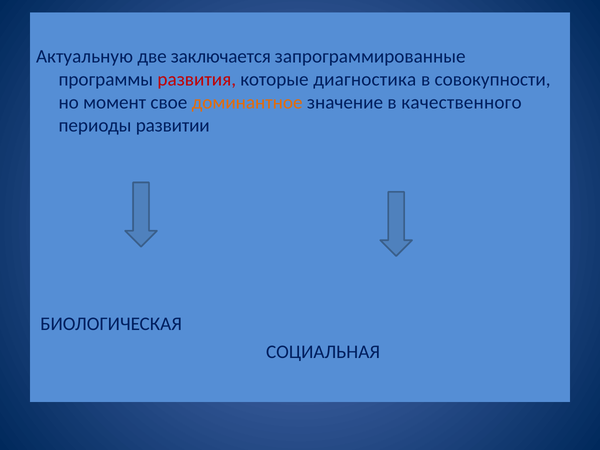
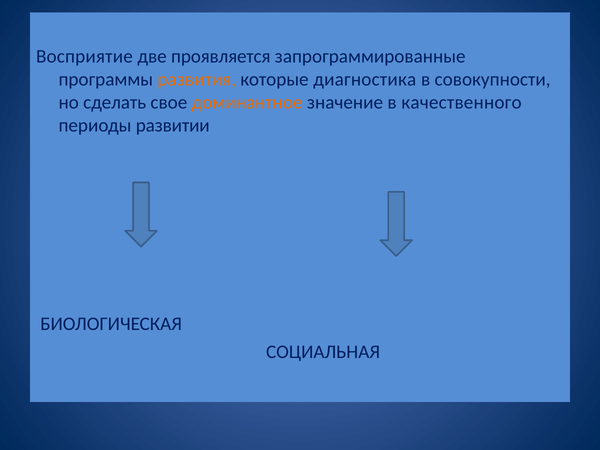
Актуальную: Актуальную -> Восприятие (84, 57)
заключается: заключается -> проявляется (221, 57)
развития colour: red -> orange (197, 80)
момент: момент -> сделать (115, 103)
